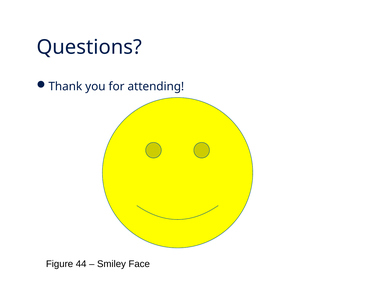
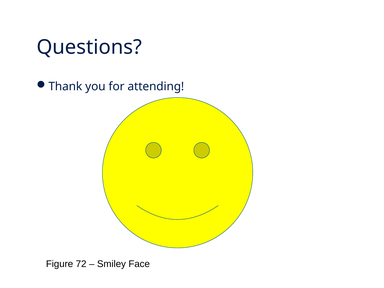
44: 44 -> 72 (81, 264)
